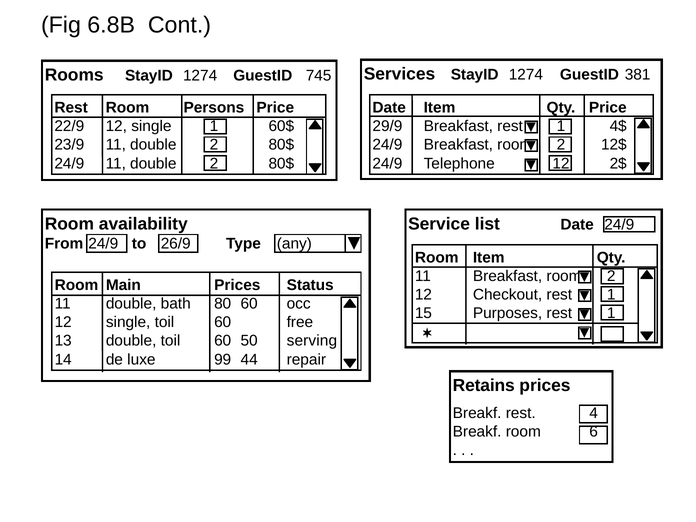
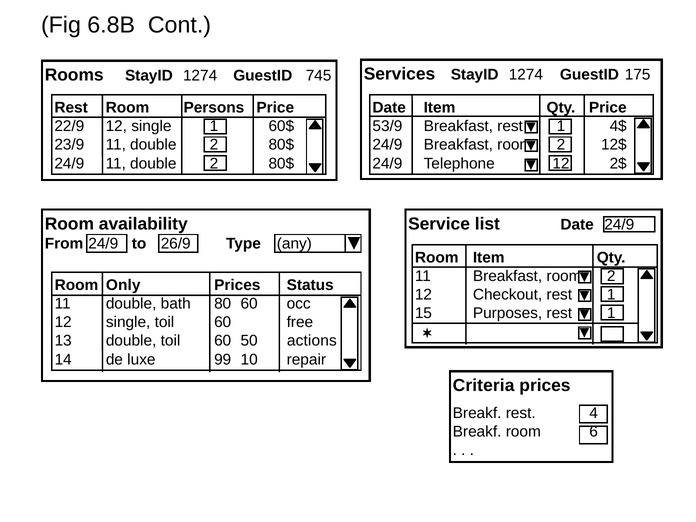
381: 381 -> 175 (638, 75)
29/9: 29/9 -> 53/9 (387, 126)
Main: Main -> Only (123, 285)
serving: serving -> actions (312, 341)
44: 44 -> 10 (249, 359)
Retains: Retains -> Criteria (484, 386)
